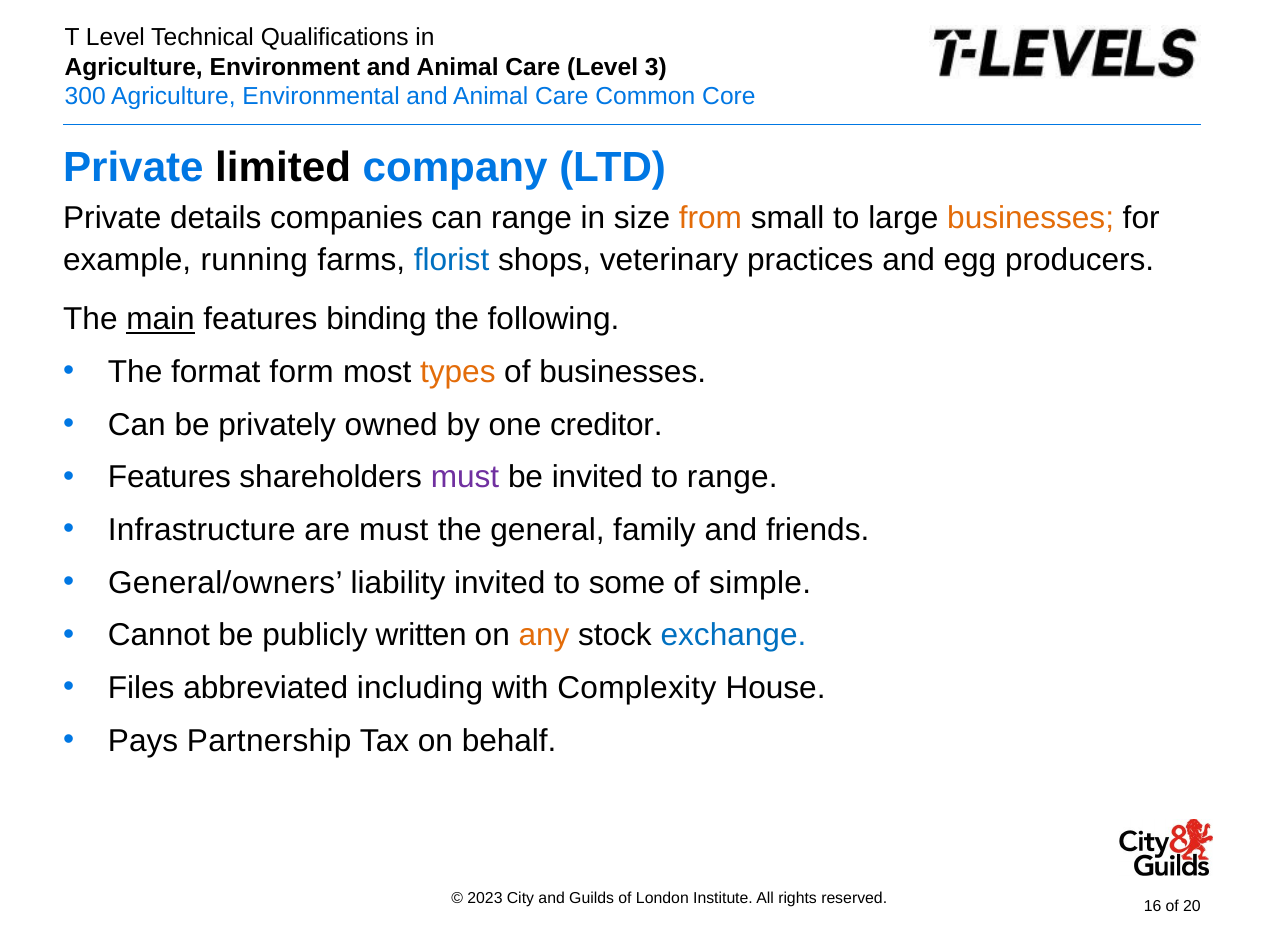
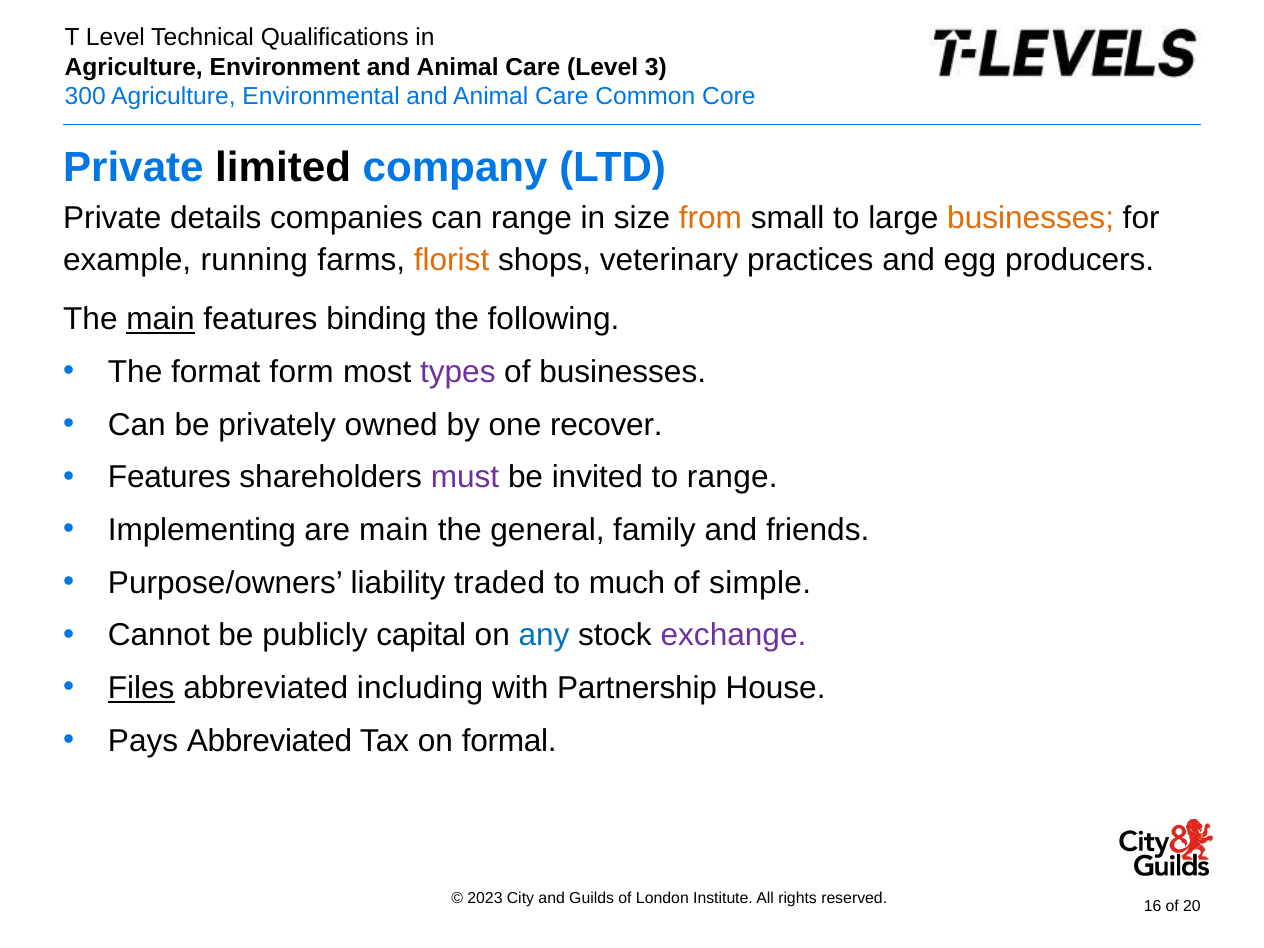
florist colour: blue -> orange (452, 260)
types colour: orange -> purple (458, 372)
creditor: creditor -> recover (606, 425)
Infrastructure: Infrastructure -> Implementing (202, 530)
are must: must -> main (394, 530)
General/owners: General/owners -> Purpose/owners (226, 583)
liability invited: invited -> traded (500, 583)
some: some -> much (627, 583)
written: written -> capital (421, 635)
any colour: orange -> blue (544, 635)
exchange colour: blue -> purple (733, 635)
Files underline: none -> present (141, 688)
Complexity: Complexity -> Partnership (637, 688)
Pays Partnership: Partnership -> Abbreviated (270, 741)
behalf: behalf -> formal (509, 741)
